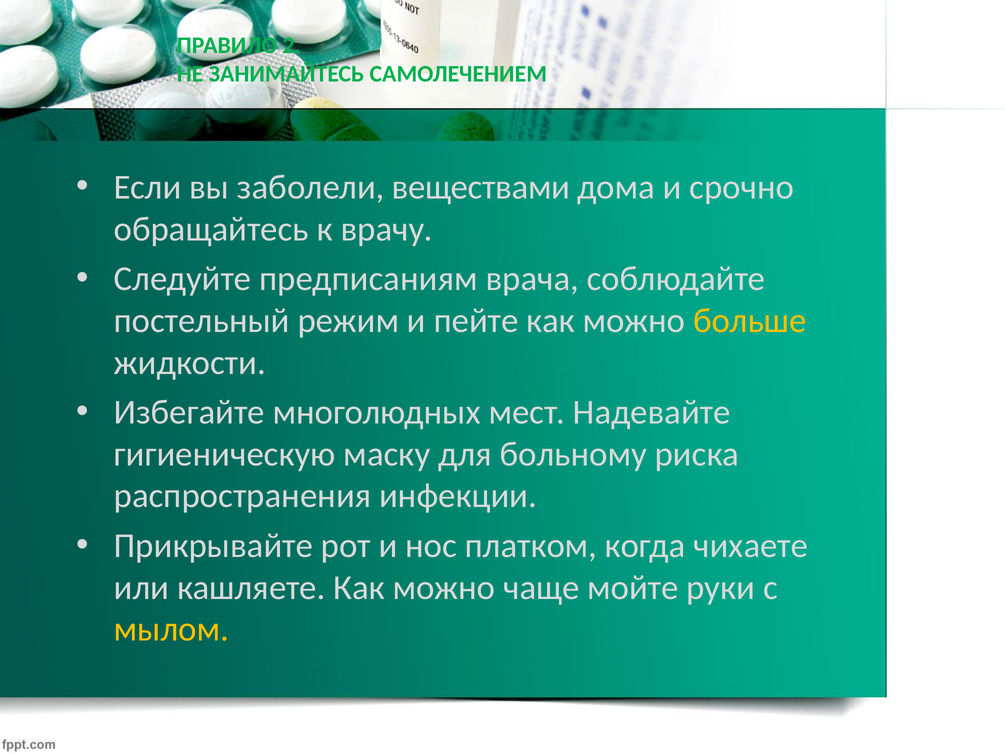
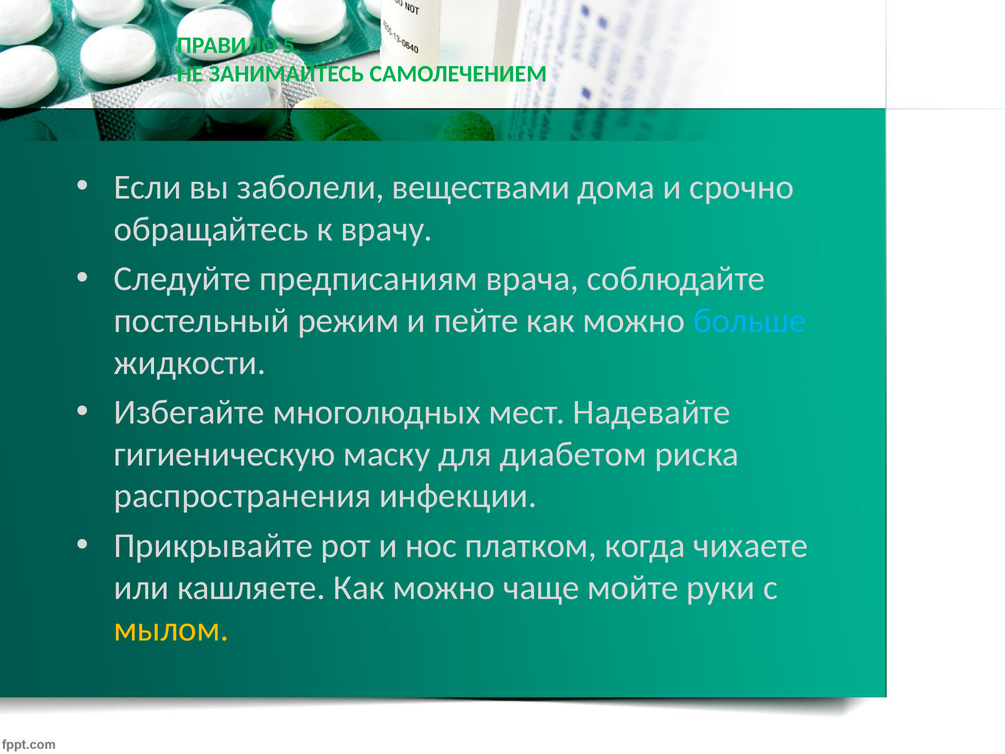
2: 2 -> 5 (292, 45)
больше colour: yellow -> light blue (750, 321)
больному: больному -> диабетом (573, 454)
